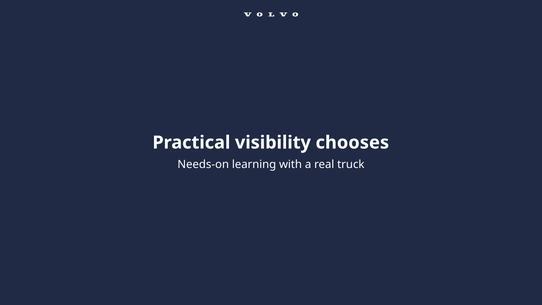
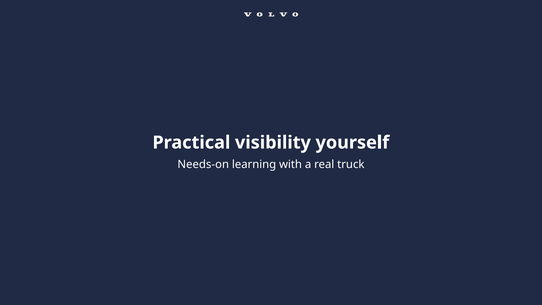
chooses: chooses -> yourself (352, 142)
